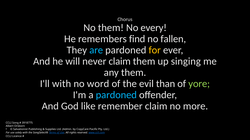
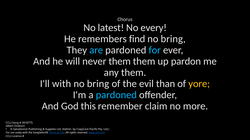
No them: them -> latest (111, 28)
fallen: fallen -> bring (173, 39)
for colour: yellow -> light blue (155, 50)
never claim: claim -> them (120, 62)
singing: singing -> pardon (186, 62)
word: word -> bring (98, 84)
yore colour: light green -> yellow (199, 84)
like: like -> this (88, 107)
